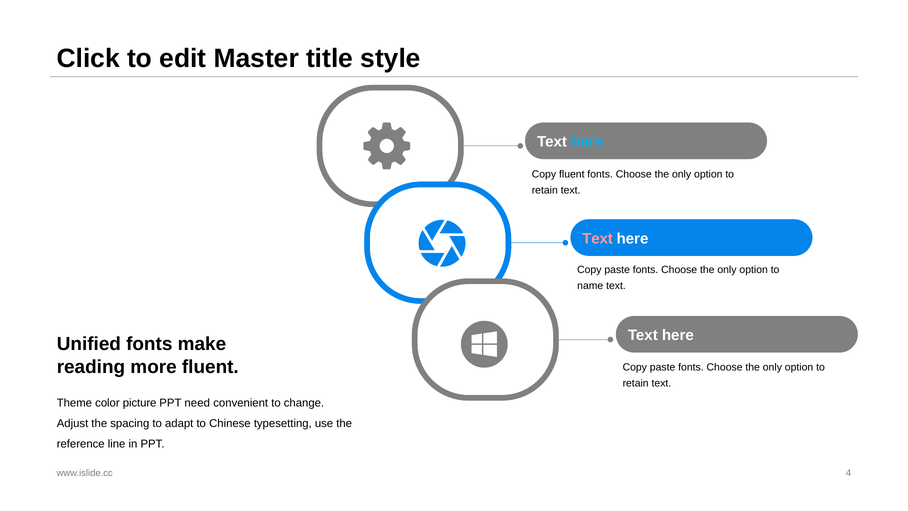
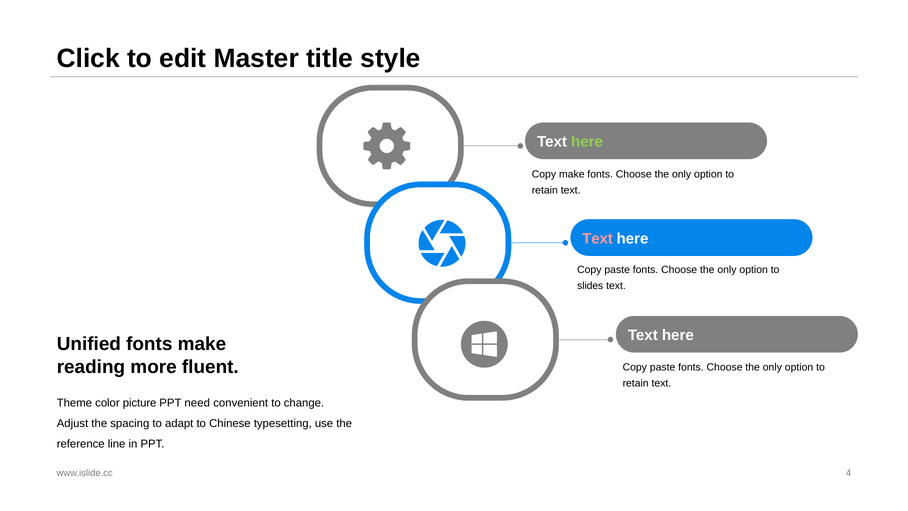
here colour: light blue -> light green (587, 142)
Copy fluent: fluent -> make (572, 174)
name: name -> slides (590, 286)
